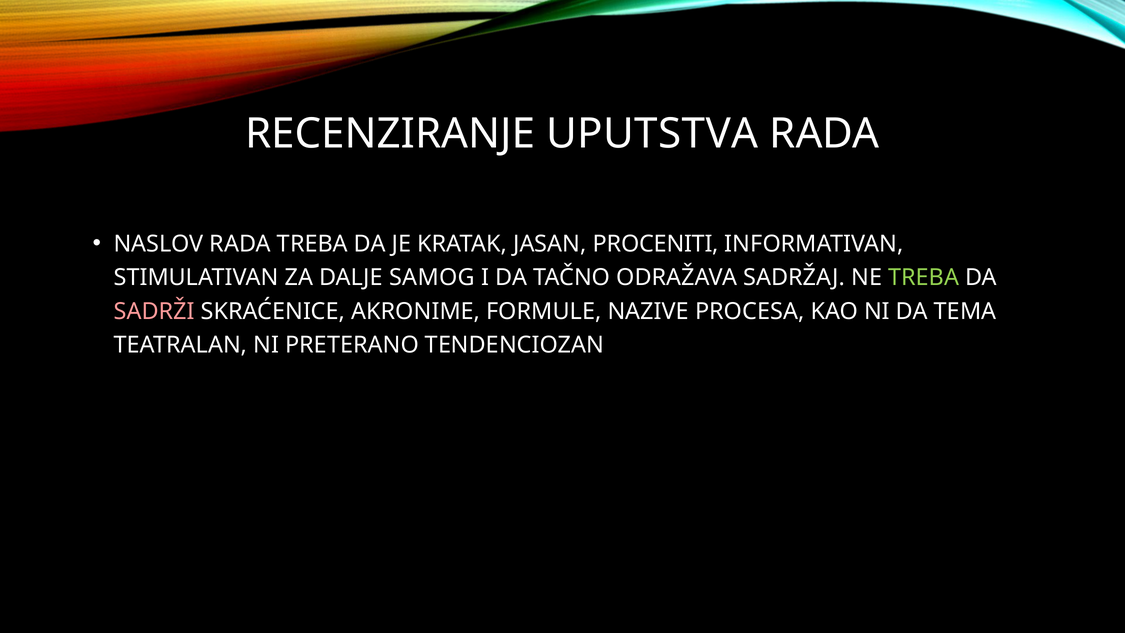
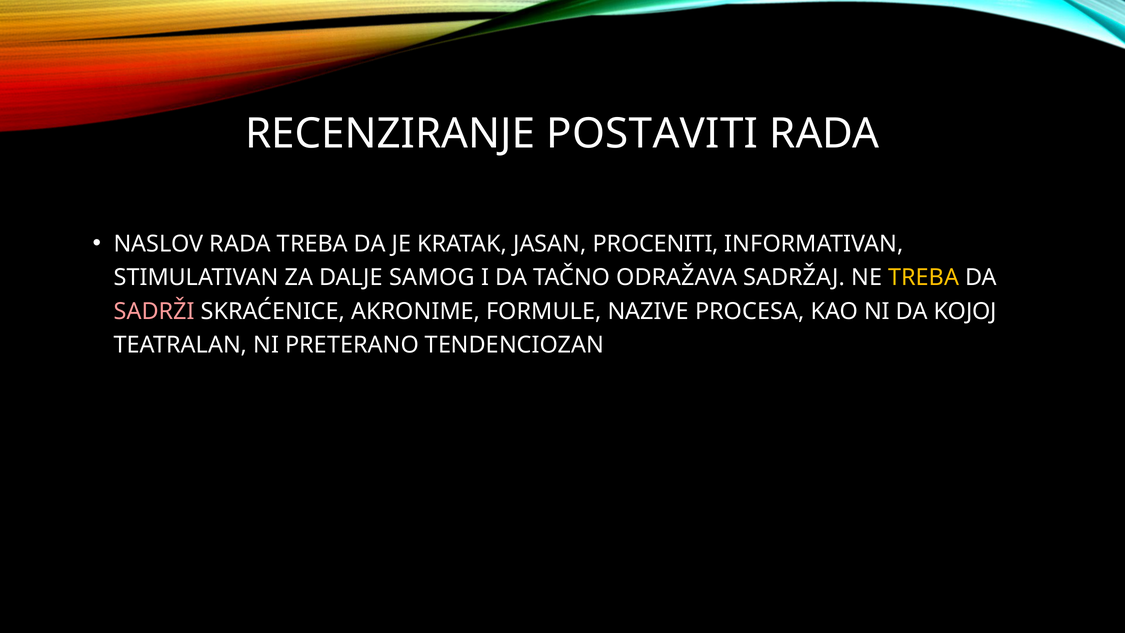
UPUTSTVA: UPUTSTVA -> POSTAVITI (652, 134)
TREBA colour: light green -> yellow (924, 278)
TEMA: TEMA -> KOJOJ (965, 311)
